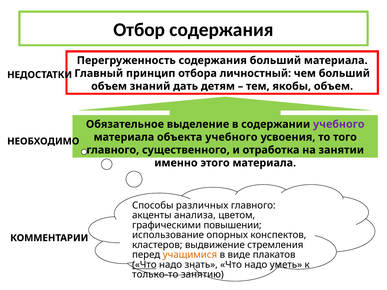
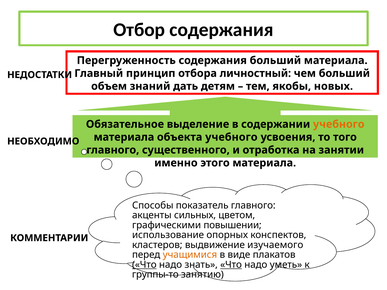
якобы объем: объем -> новых (333, 86)
учебного colour: purple -> orange (339, 124)
различных: различных -> показатель (202, 206)
анализа: анализа -> сильных (195, 215)
стремления: стремления -> изучаемого (275, 245)
Что underline: none -> present (231, 265)
только-то: только-то -> группы-то (155, 275)
